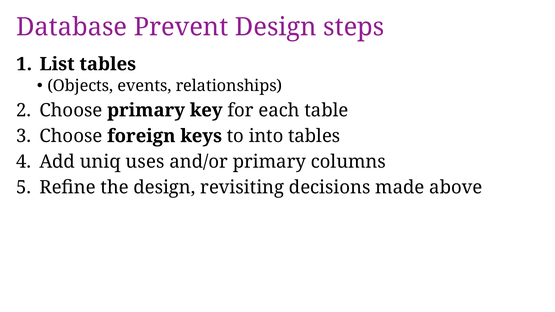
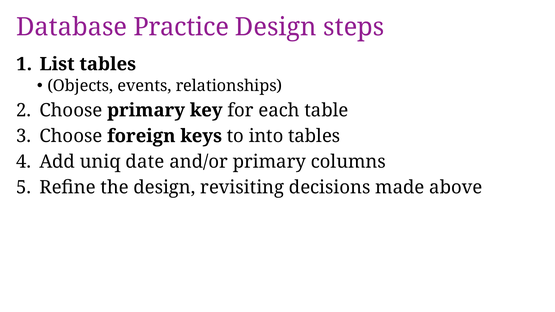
Prevent: Prevent -> Practice (181, 27)
uses: uses -> date (145, 162)
